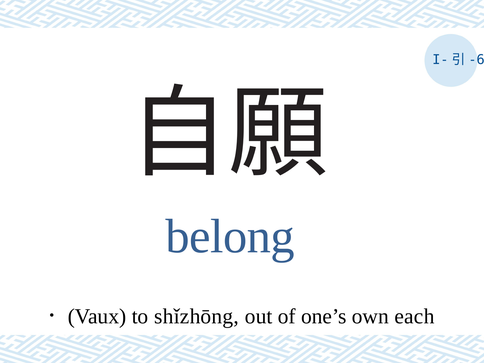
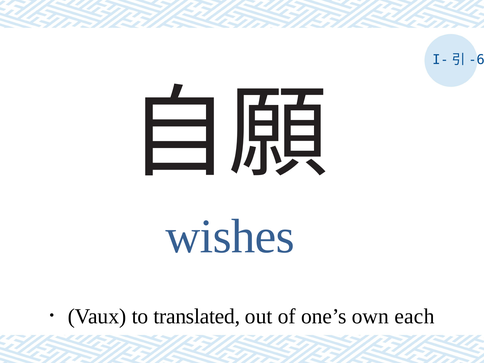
belong: belong -> wishes (230, 237)
shǐzhōng: shǐzhōng -> translated (197, 316)
